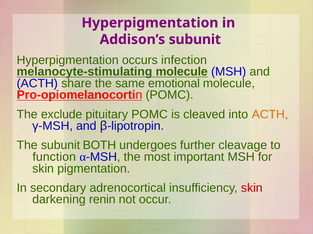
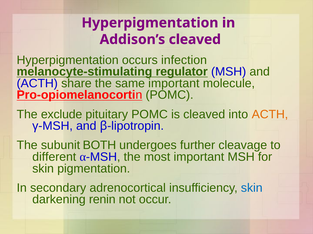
Addison’s subunit: subunit -> cleaved (195, 40)
melanocyte-stimulating molecule: molecule -> regulator (182, 72)
same emotional: emotional -> important (174, 84)
function: function -> different (54, 157)
skin colour: red -> blue (252, 188)
